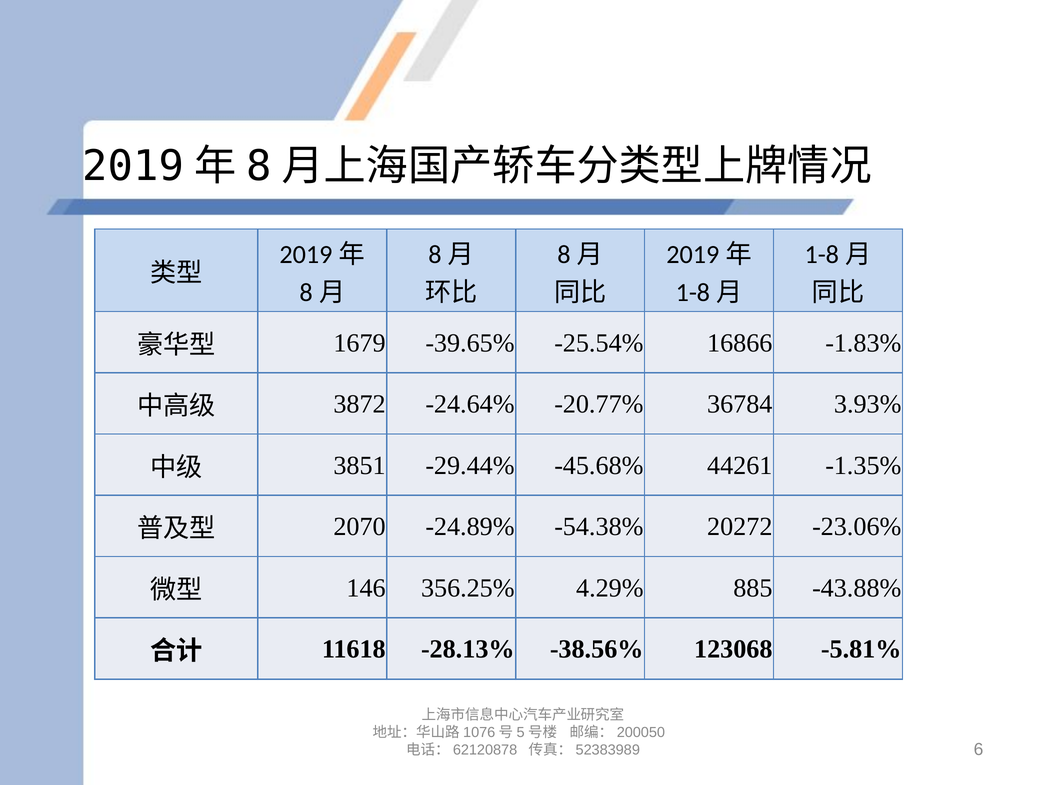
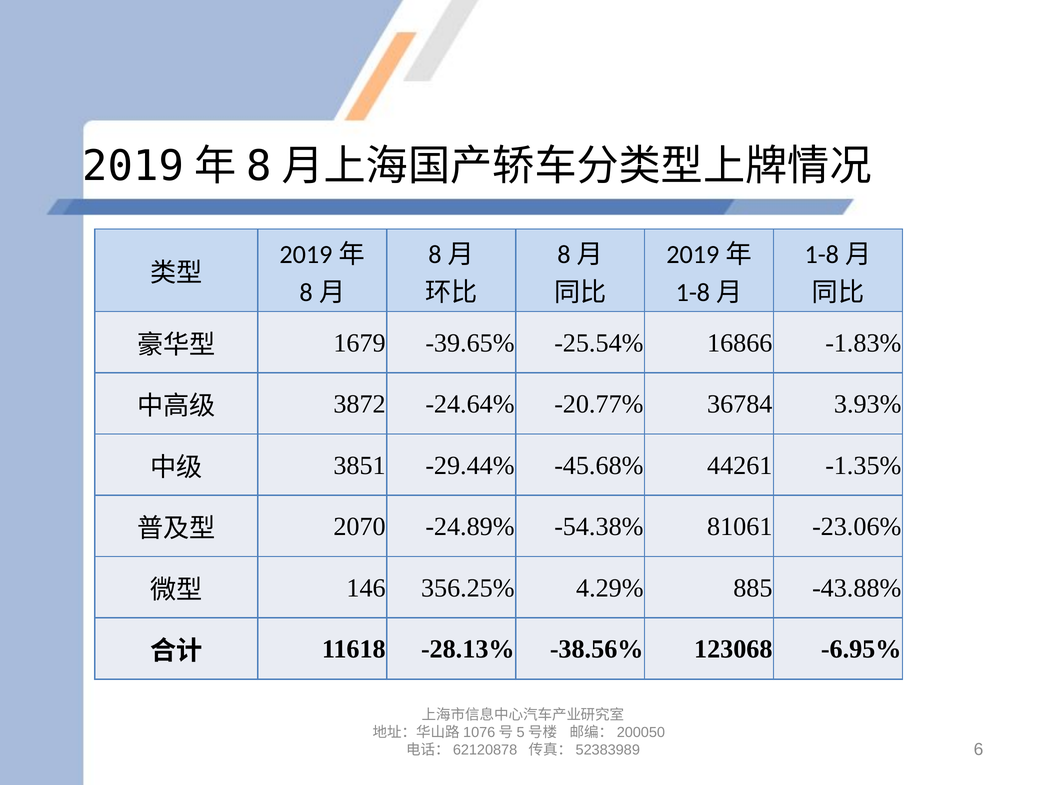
20272: 20272 -> 81061 (740, 526)
-5.81%: -5.81% -> -6.95% (861, 649)
